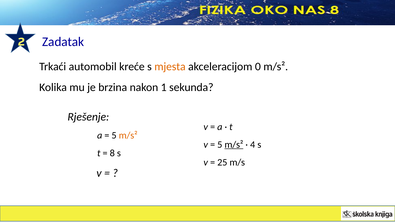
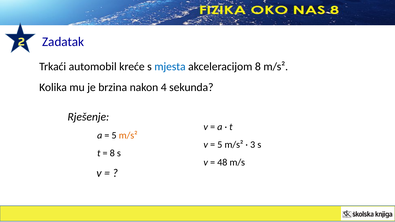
mjesta colour: orange -> blue (170, 67)
akceleracijom 0: 0 -> 8 (258, 67)
1: 1 -> 4 (164, 87)
m/s² underline: present -> none (234, 145)
4: 4 -> 3 (253, 145)
25: 25 -> 48 (222, 162)
